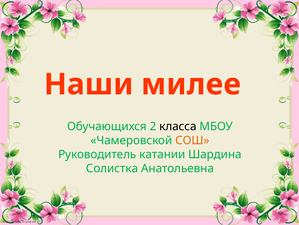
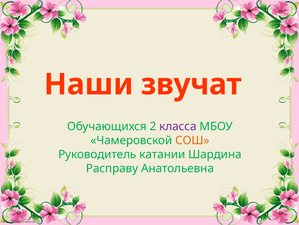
милее: милее -> звучат (191, 84)
класса colour: black -> purple (178, 126)
Солистка: Солистка -> Расправу (112, 168)
